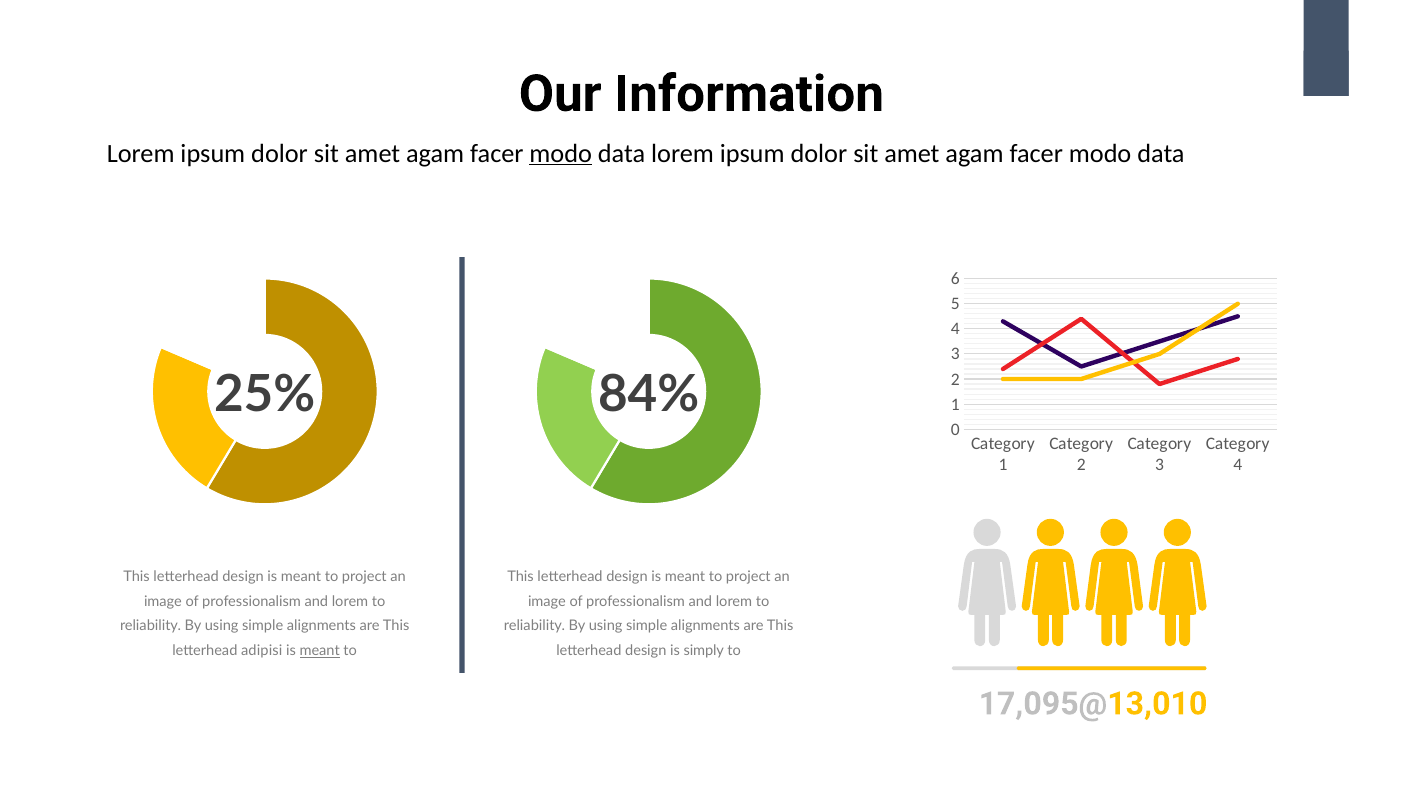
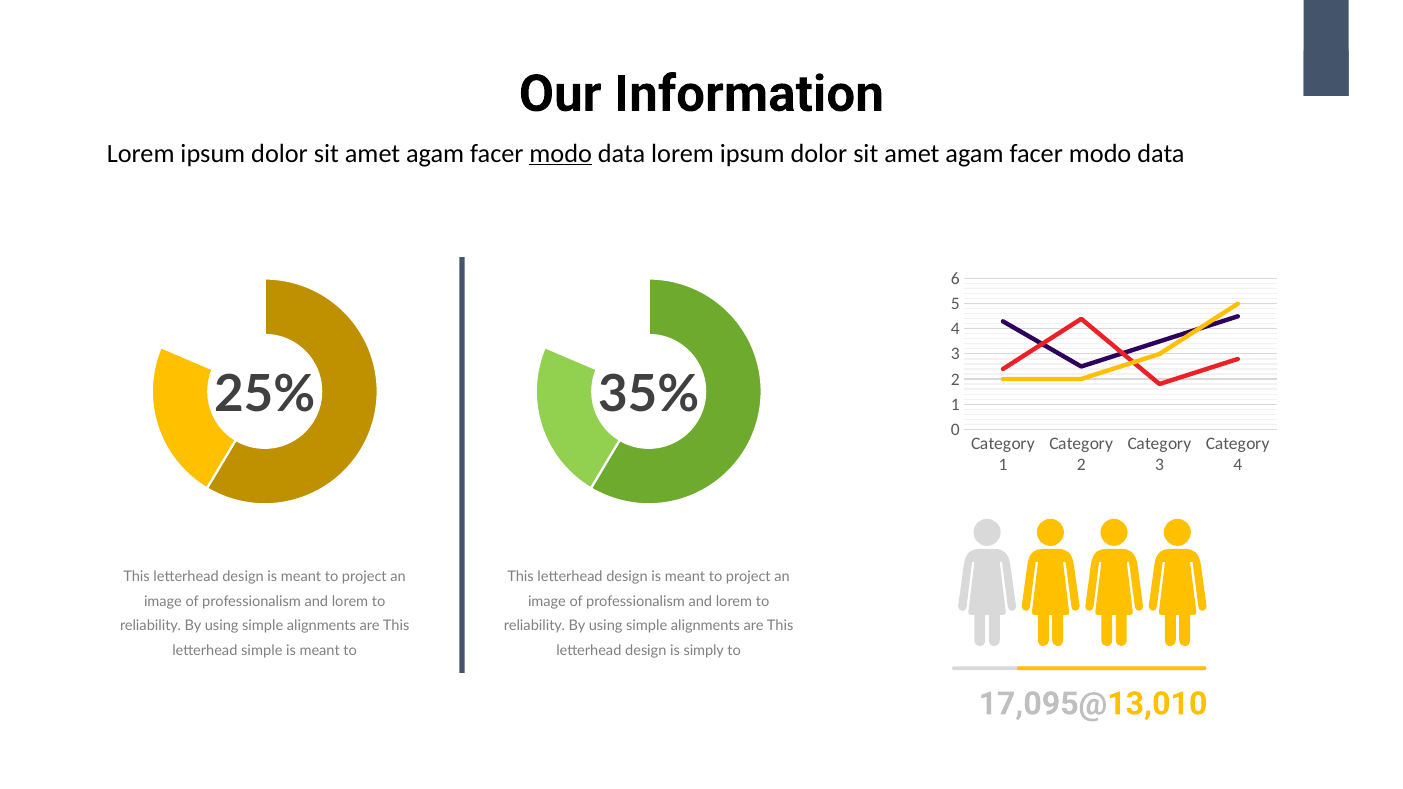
84%: 84% -> 35% (649, 395)
letterhead adipisi: adipisi -> simple (262, 651)
meant underline: present -> none (320, 651)
